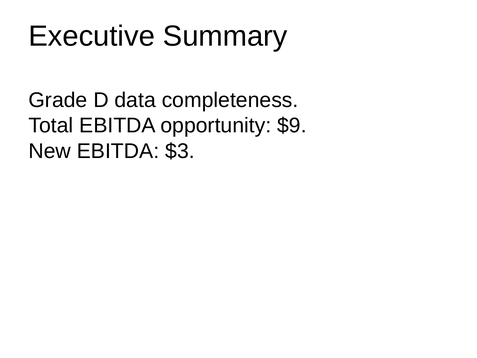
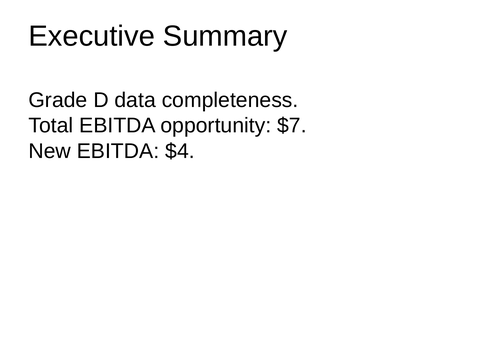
$9: $9 -> $7 (292, 125)
$3: $3 -> $4 (180, 151)
